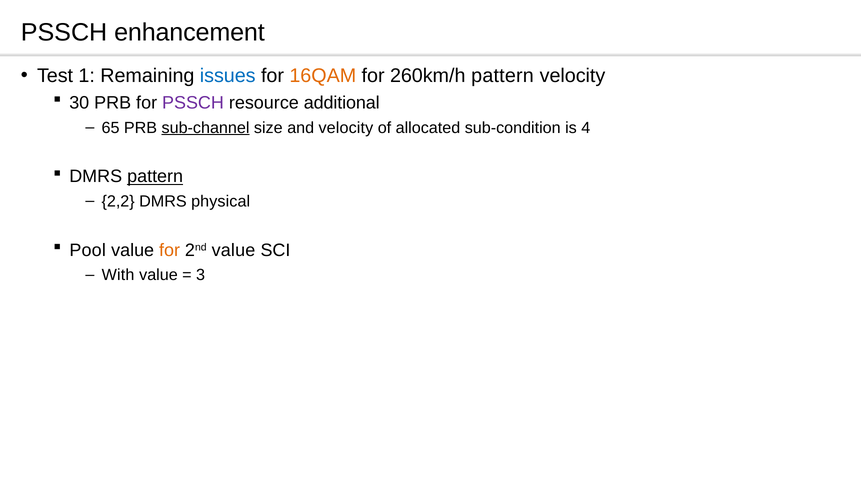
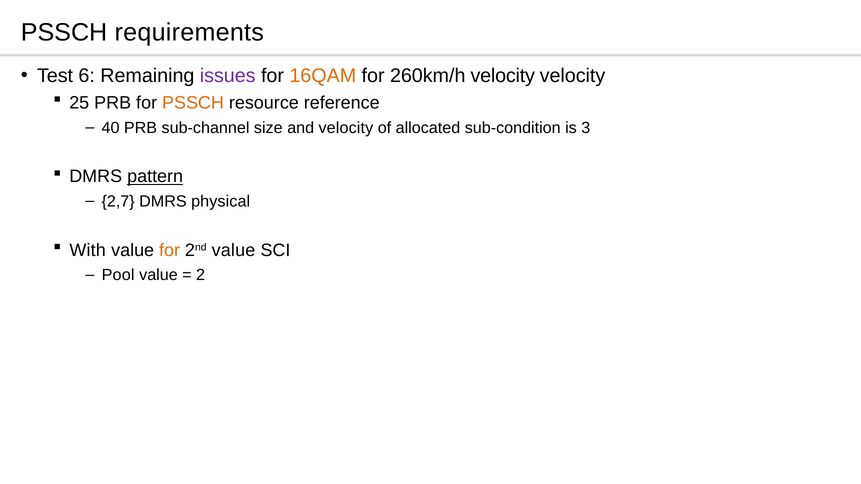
enhancement: enhancement -> requirements (189, 33)
1: 1 -> 6 (87, 76)
issues colour: blue -> purple (228, 76)
260km/h pattern: pattern -> velocity (503, 76)
30: 30 -> 25 (79, 103)
PSSCH colour: purple -> orange (193, 103)
additional: additional -> reference (342, 103)
65: 65 -> 40 (111, 128)
sub-channel underline: present -> none (206, 128)
4: 4 -> 3 (586, 128)
2,2: 2,2 -> 2,7 (118, 201)
Pool: Pool -> With (88, 250)
With: With -> Pool (118, 275)
3: 3 -> 2 (201, 275)
